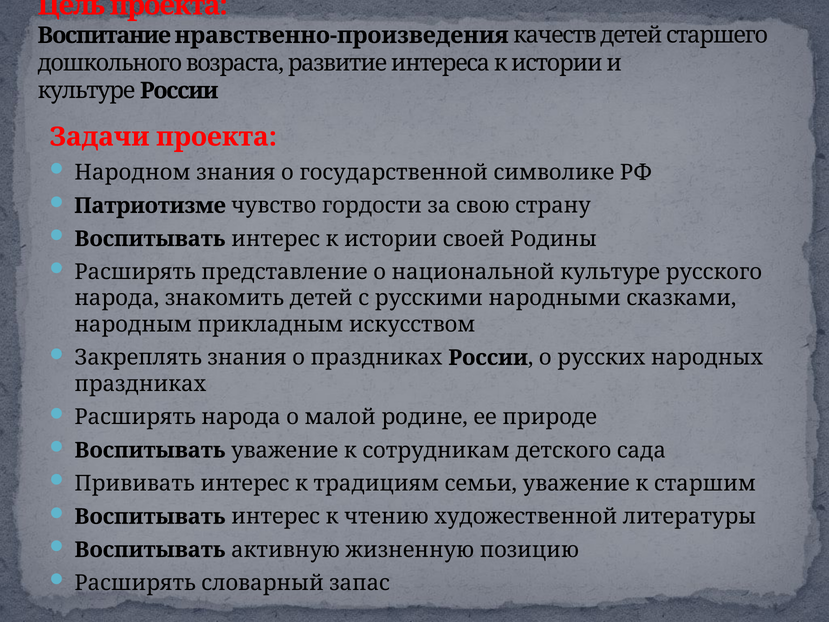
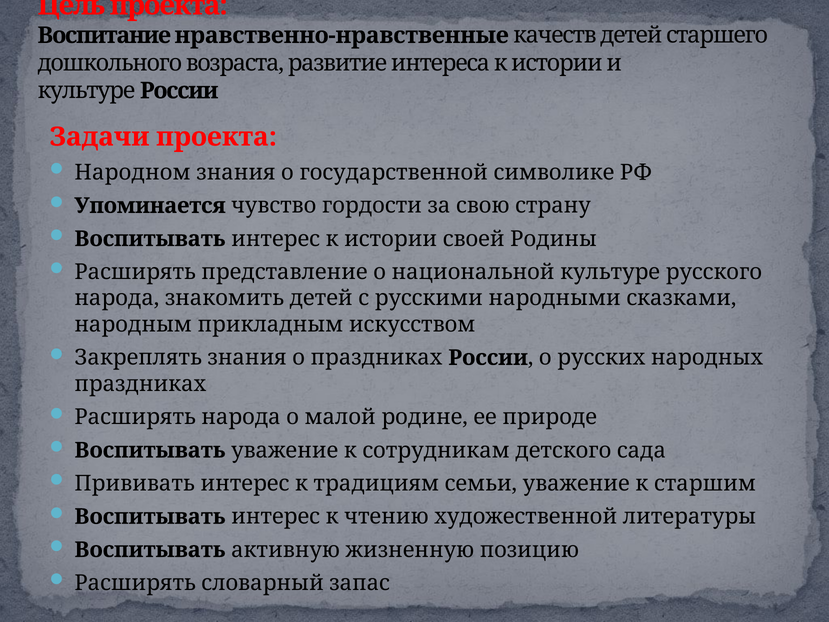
нравственно-произведения: нравственно-произведения -> нравственно-нравственные (342, 35)
Патриотизме: Патриотизме -> Упоминается (150, 206)
